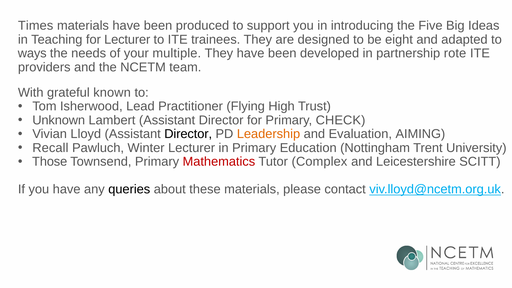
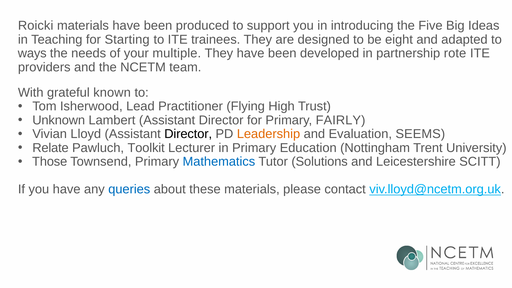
Times: Times -> Roicki (36, 26)
for Lecturer: Lecturer -> Starting (127, 40)
CHECK: CHECK -> FAIRLY (341, 120)
AIMING: AIMING -> SEEMS (420, 134)
Recall: Recall -> Relate (51, 148)
Winter: Winter -> Toolkit (146, 148)
Mathematics colour: red -> blue (219, 162)
Complex: Complex -> Solutions (320, 162)
queries colour: black -> blue (129, 189)
